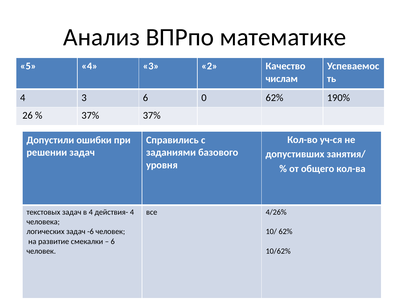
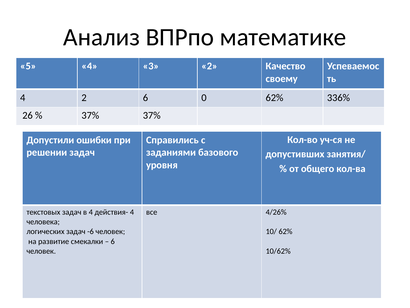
числам: числам -> своему (282, 79)
3: 3 -> 2 (84, 97)
190%: 190% -> 336% (338, 97)
